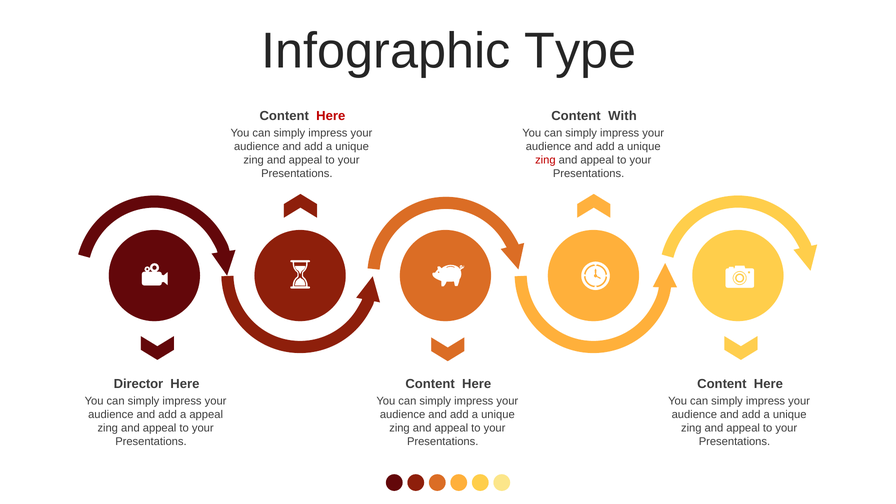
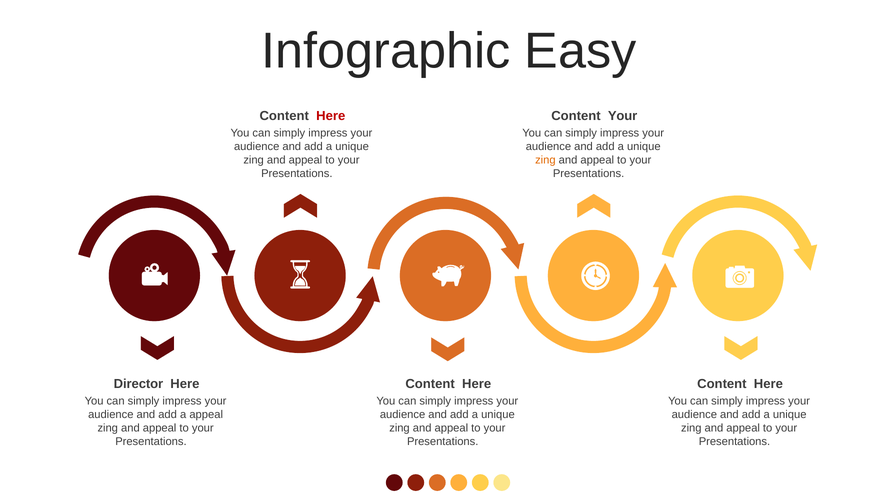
Type: Type -> Easy (580, 51)
Content With: With -> Your (623, 116)
zing colour: red -> orange (545, 160)
